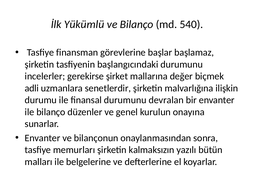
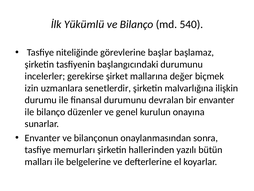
finansman: finansman -> niteliğinde (77, 52)
adli: adli -> izin (32, 88)
kalmaksızın: kalmaksızın -> hallerinden (152, 149)
